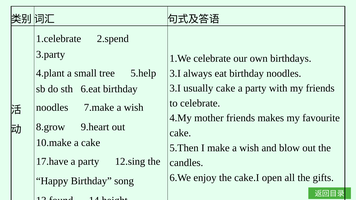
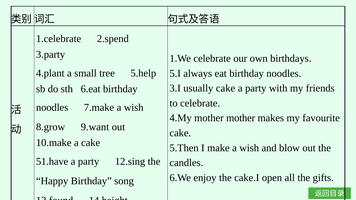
3.I: 3.I -> 5.I (175, 73)
mother friends: friends -> mother (241, 118)
9.heart: 9.heart -> 9.want (95, 127)
17.have: 17.have -> 51.have (52, 162)
